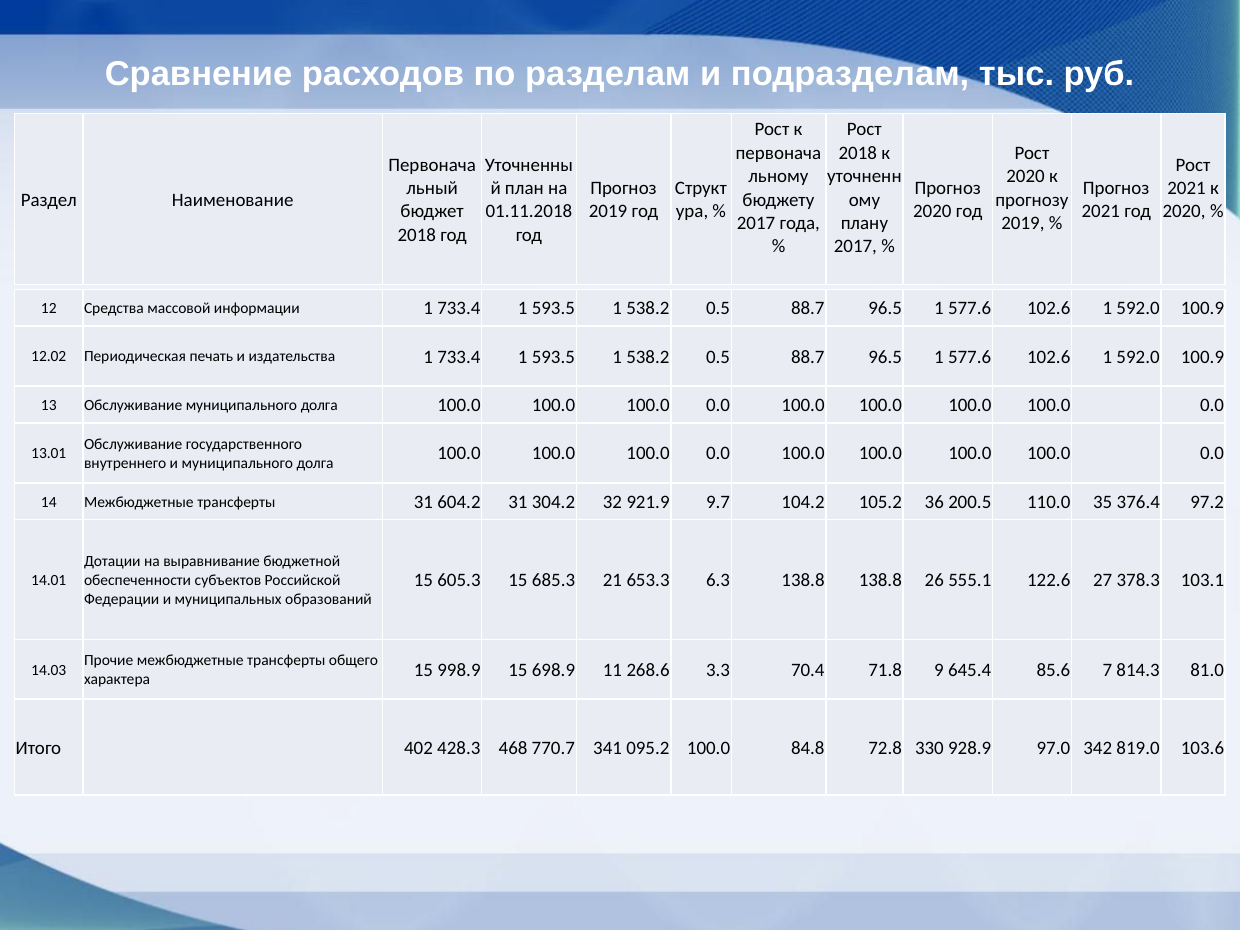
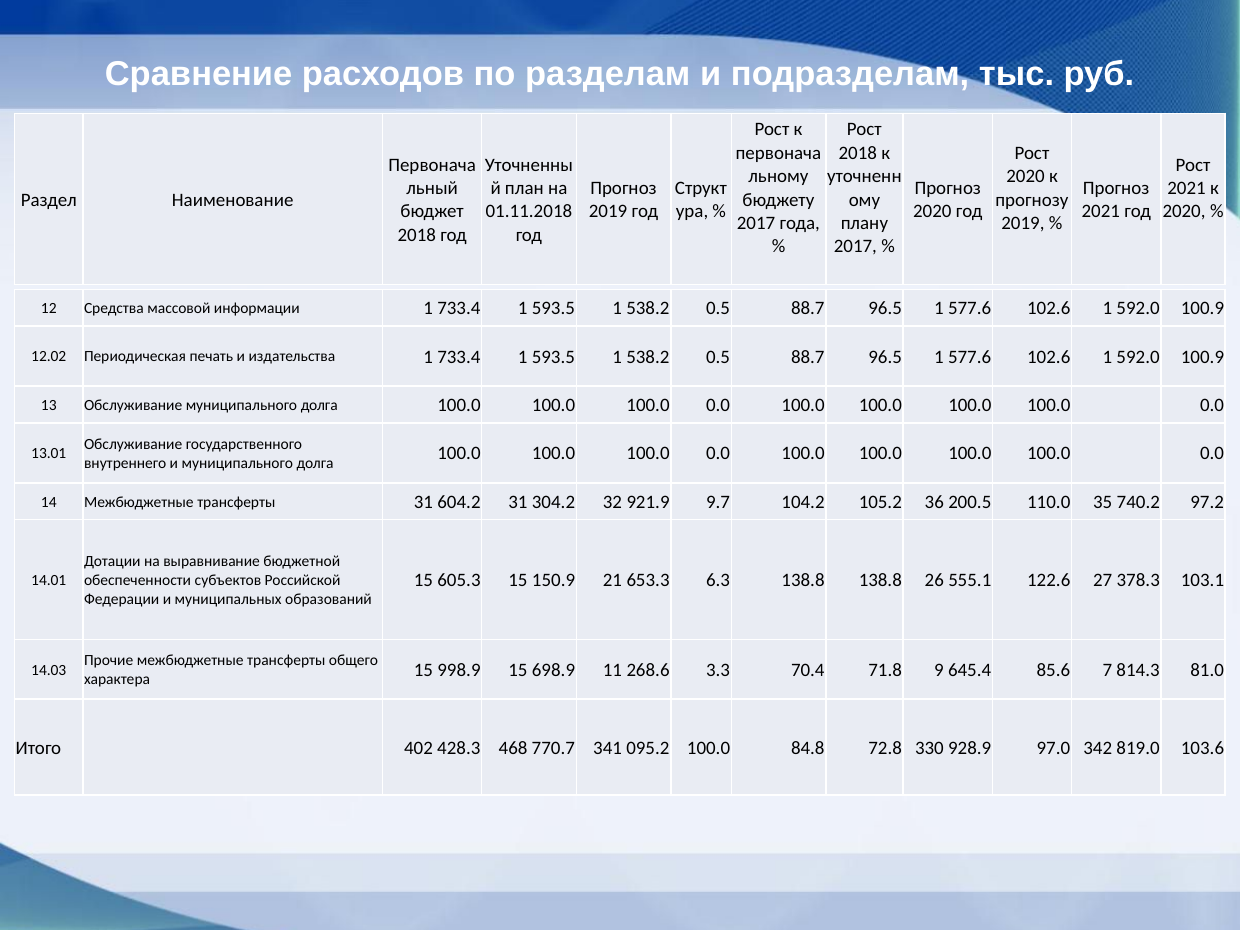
376.4: 376.4 -> 740.2 (1138, 502)
685.3: 685.3 -> 150.9 (554, 580)
